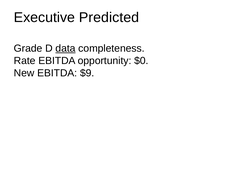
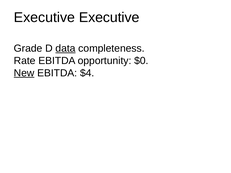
Executive Predicted: Predicted -> Executive (109, 18)
New underline: none -> present (24, 73)
$9: $9 -> $4 (87, 73)
